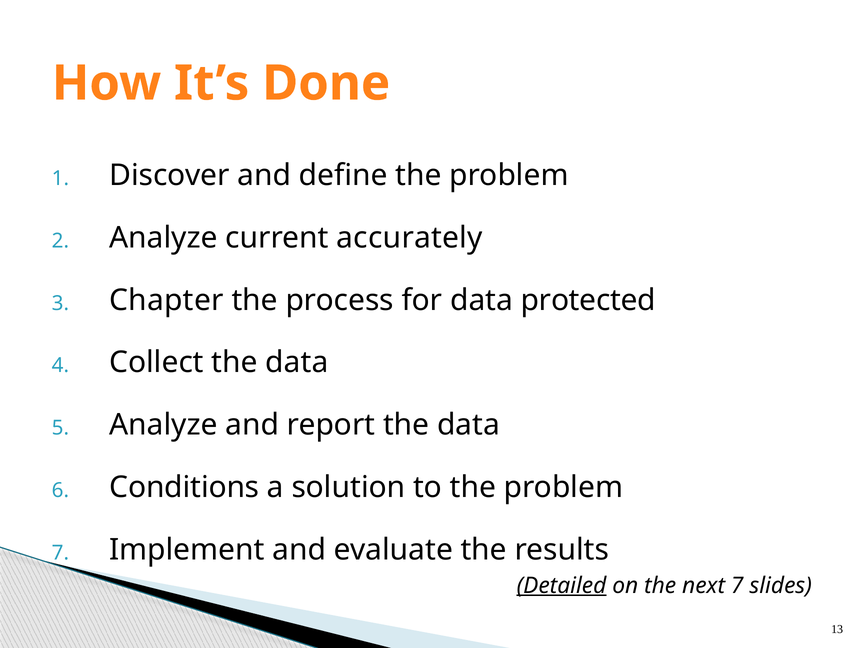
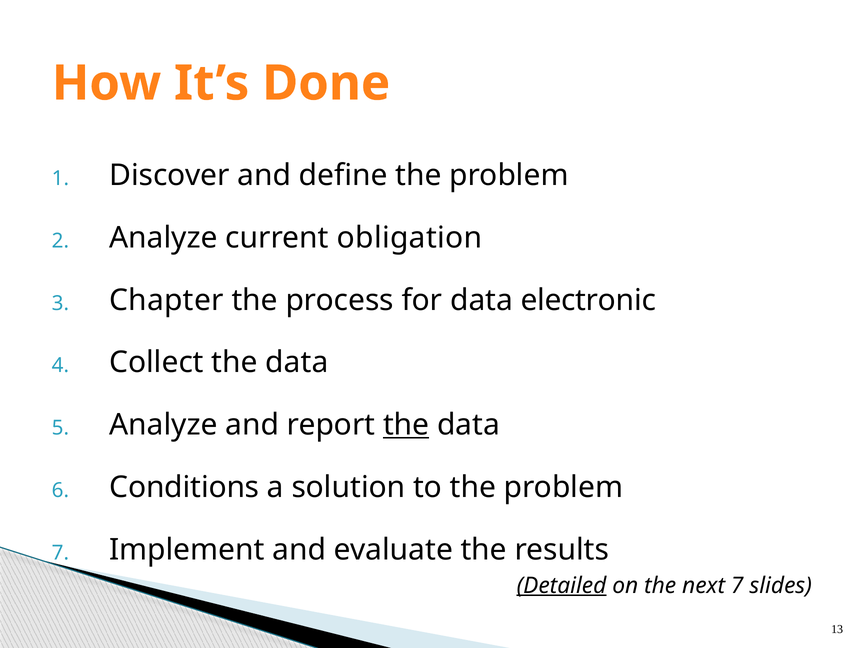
accurately: accurately -> obligation (410, 238)
protected: protected -> electronic (588, 300)
the underline: none -> present (406, 425)
